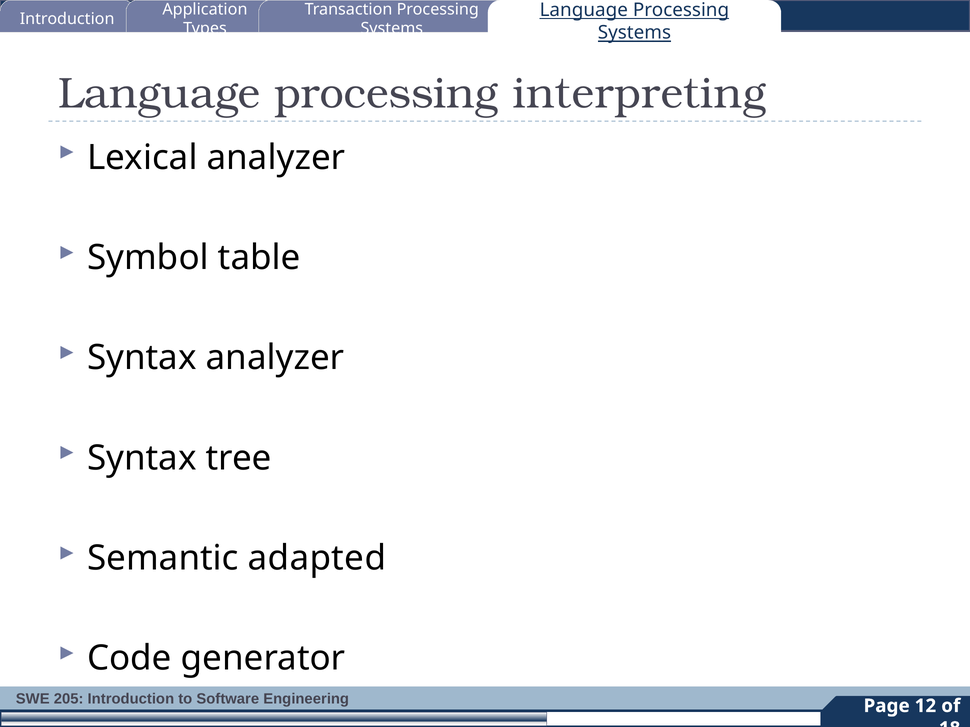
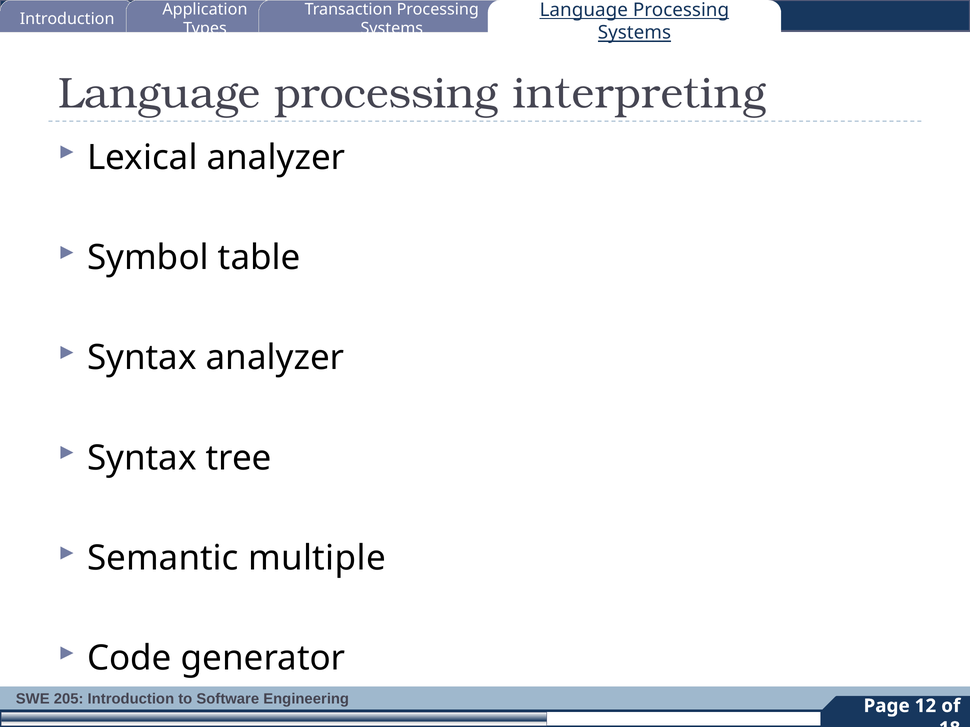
adapted: adapted -> multiple (317, 558)
